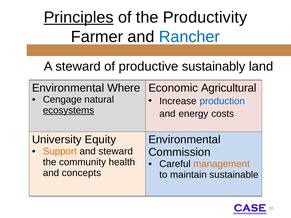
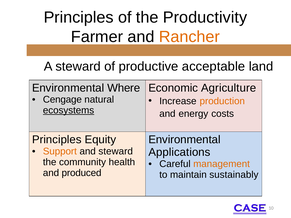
Principles underline: present -> none (79, 17)
Rancher colour: blue -> orange (189, 37)
sustainably: sustainably -> acceptable (214, 66)
Agricultural: Agricultural -> Agriculture (229, 88)
production colour: blue -> orange (222, 101)
University: University -> Principles (57, 140)
Commission: Commission -> Applications (179, 152)
concepts: concepts -> produced (82, 173)
sustainable: sustainable -> sustainably (234, 175)
